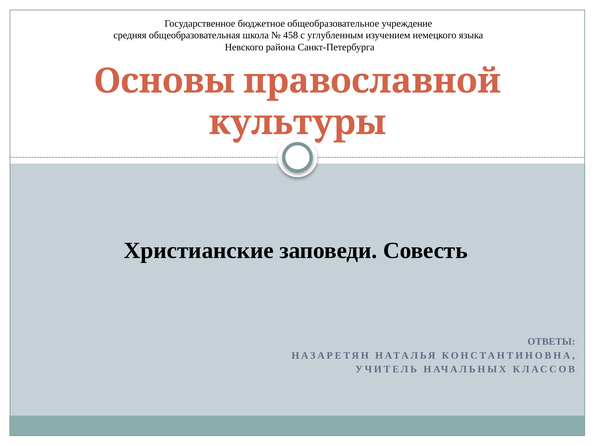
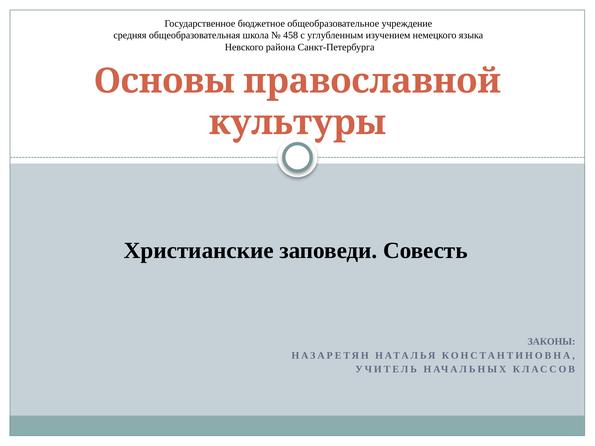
ОТВЕТЫ: ОТВЕТЫ -> ЗАКОНЫ (551, 342)
